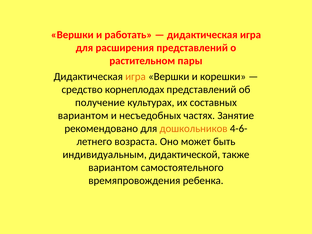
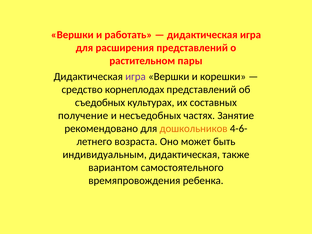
игра colour: orange -> purple (135, 77)
получение: получение -> съедобных (100, 103)
вариантом: вариантом -> получение (83, 116)
индивидуальным дидактической: дидактической -> дидактическая (184, 155)
